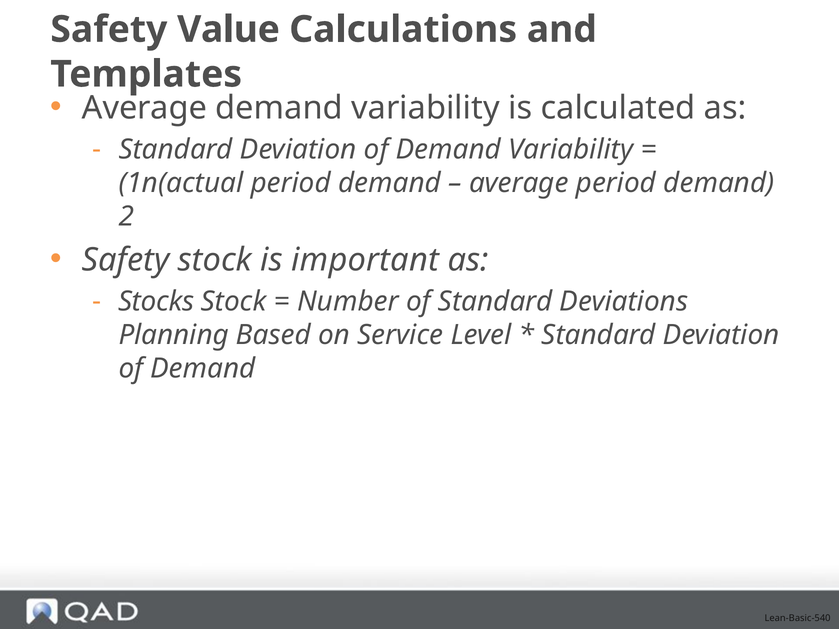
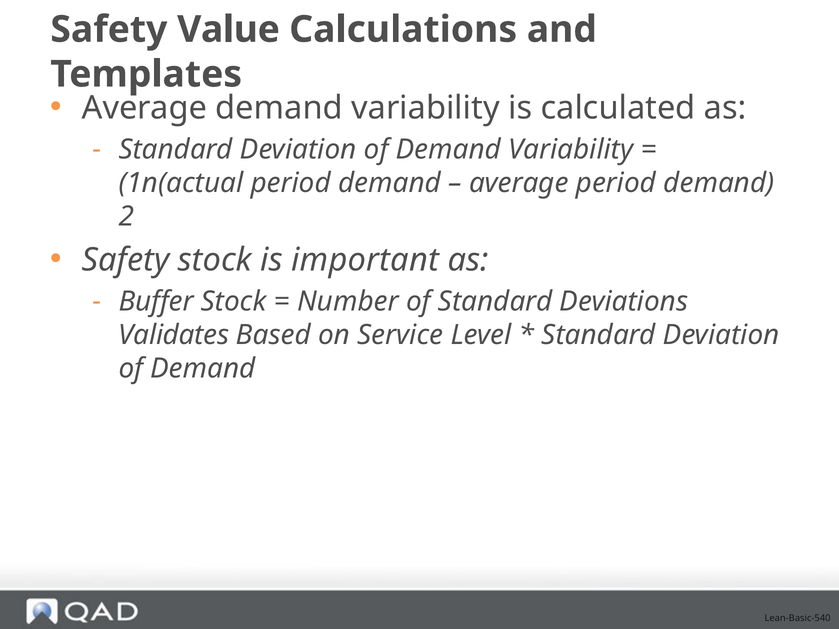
Stocks: Stocks -> Buffer (156, 301)
Planning: Planning -> Validates (174, 335)
